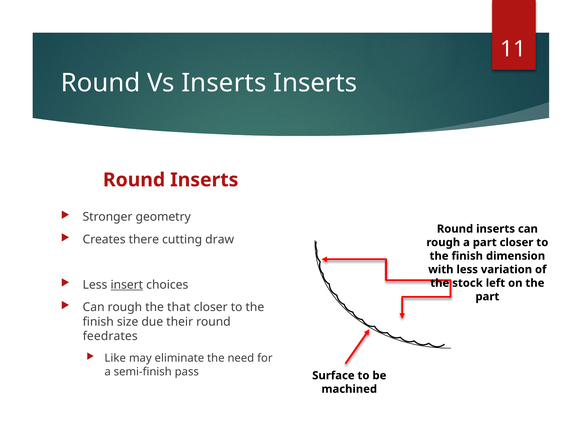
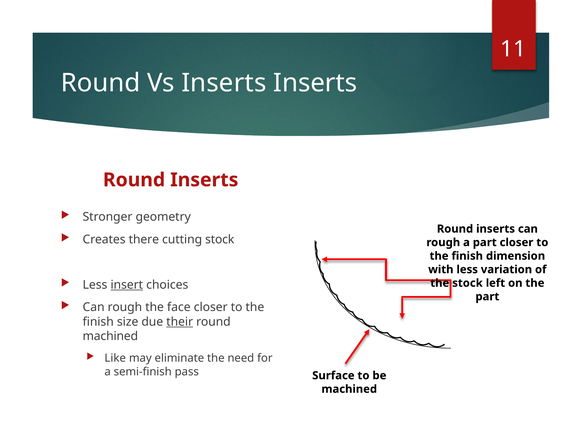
cutting draw: draw -> stock (220, 240)
that: that -> face (179, 308)
their underline: none -> present (180, 322)
feedrates: feedrates -> machined (110, 337)
